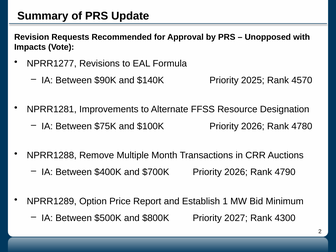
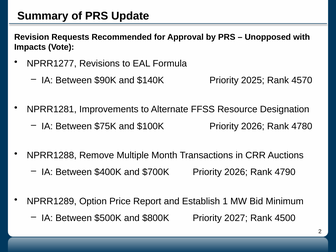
4300: 4300 -> 4500 (285, 218)
